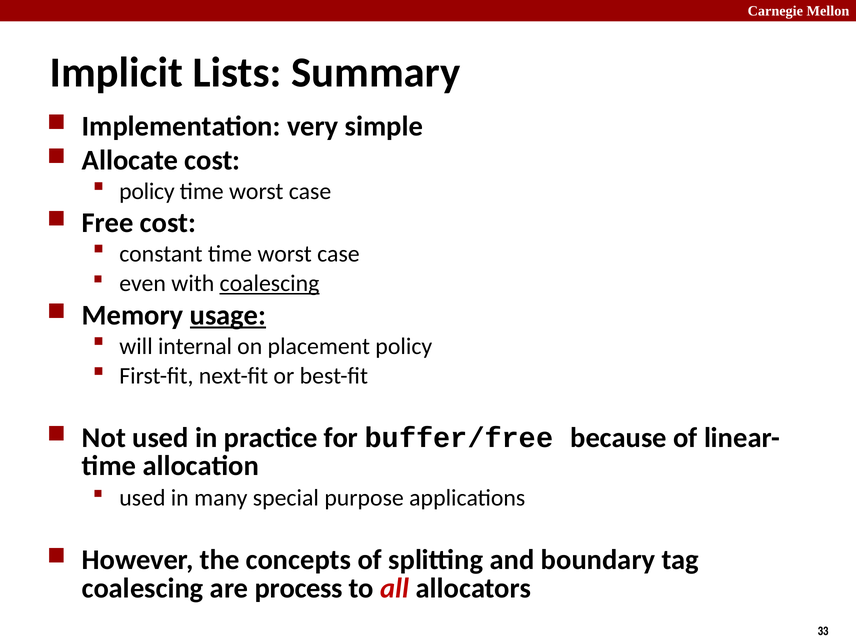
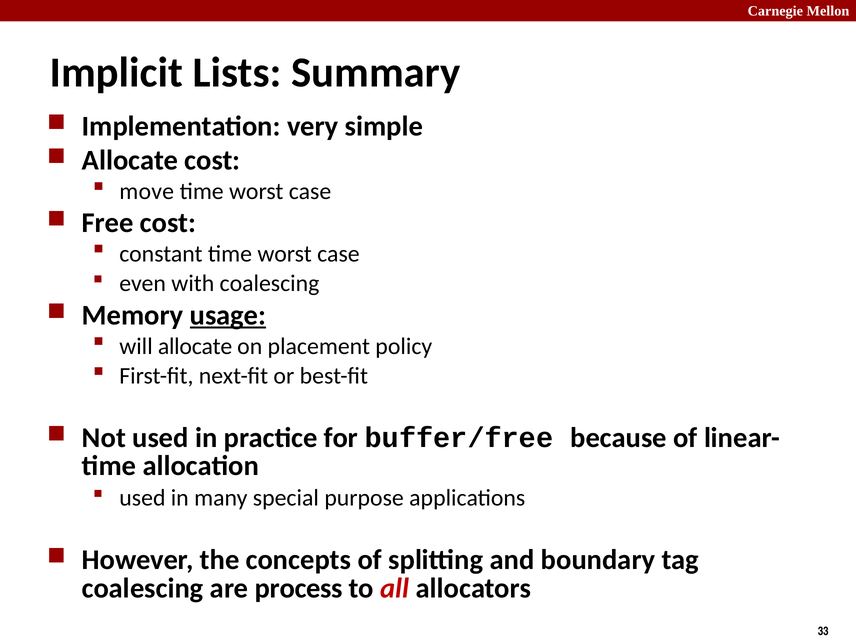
policy: policy -> move (147, 191)
coalescing underline: present -> none (269, 283)
will internal: internal -> allocate (195, 346)
